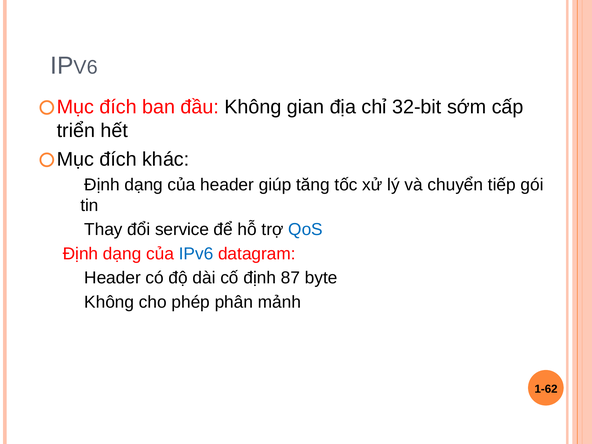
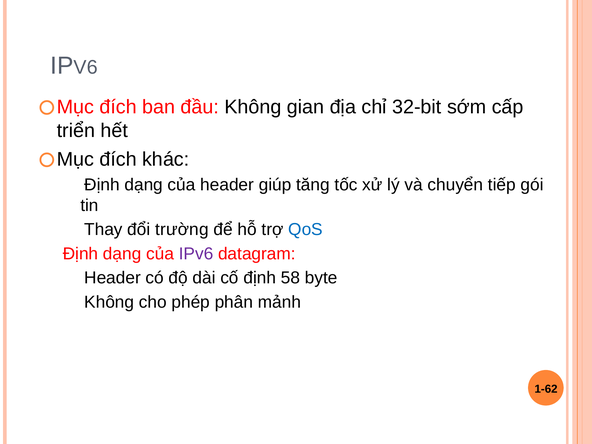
service: service -> trường (182, 230)
IPv6 colour: blue -> purple (196, 254)
87: 87 -> 58 (290, 278)
